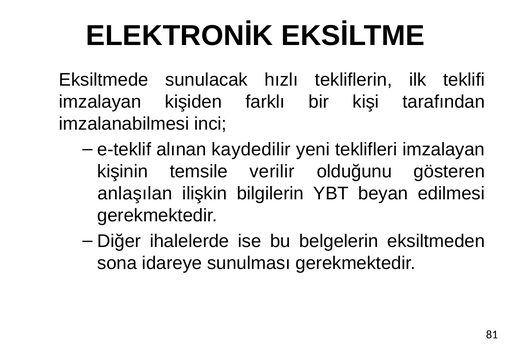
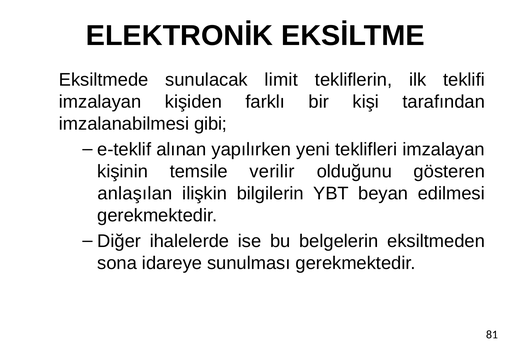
hızlı: hızlı -> limit (281, 80)
inci: inci -> gibi (211, 124)
kaydedilir: kaydedilir -> yapılırken (251, 150)
